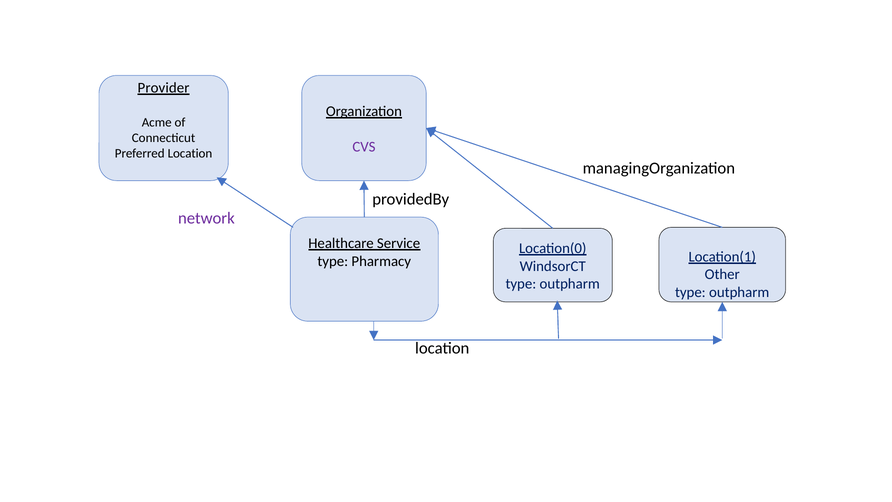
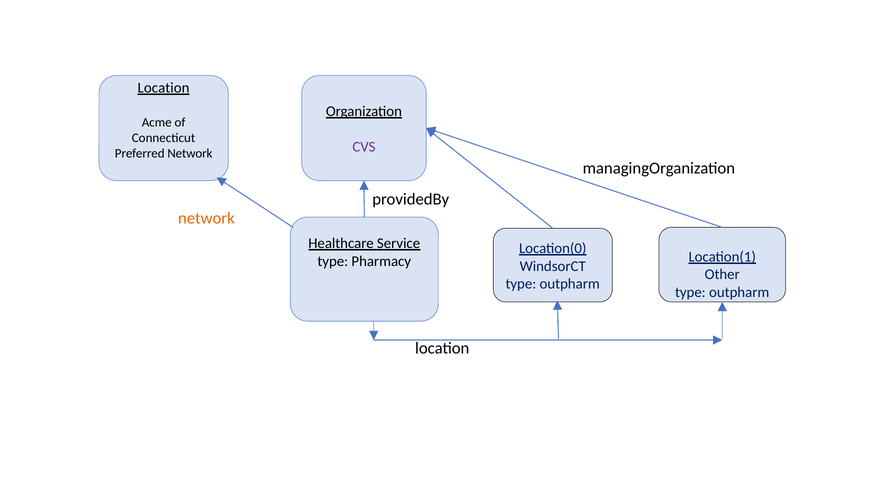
Provider: Provider -> Location (164, 88)
Preferred Location: Location -> Network (190, 153)
network colour: purple -> orange (206, 218)
